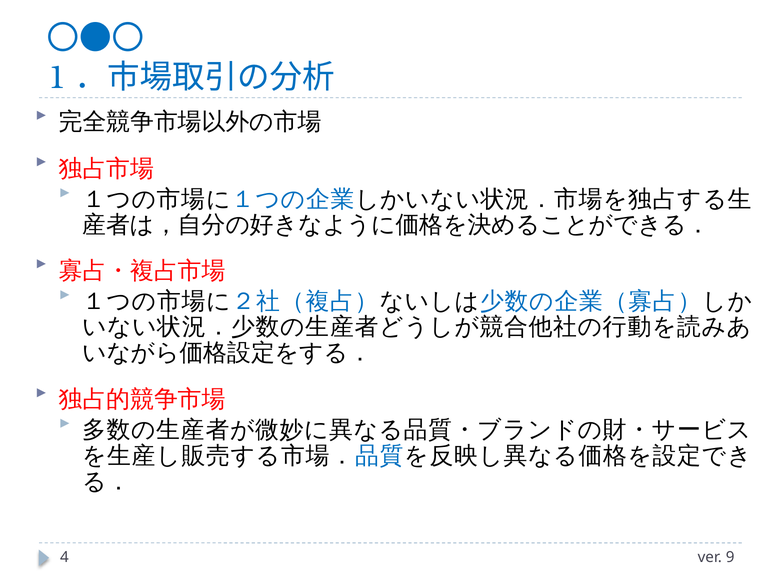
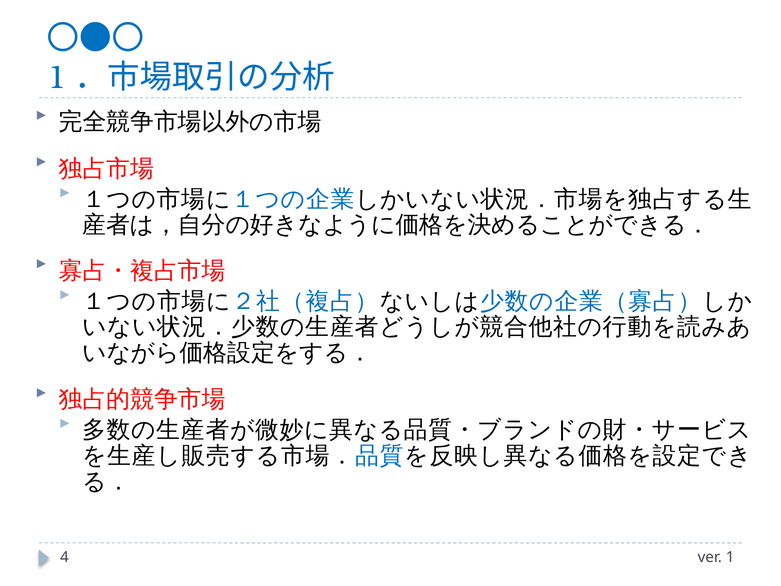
9: 9 -> 1 (730, 557)
